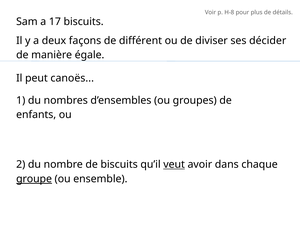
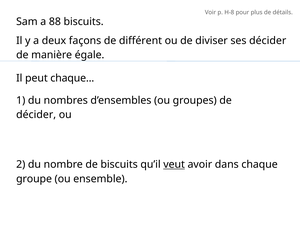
17: 17 -> 88 (55, 22)
peut canoës: canoës -> chaque (72, 78)
enfants: enfants -> décider (36, 115)
groupe underline: present -> none (34, 179)
